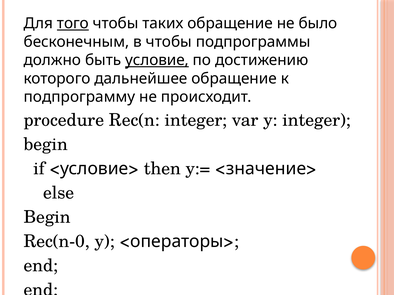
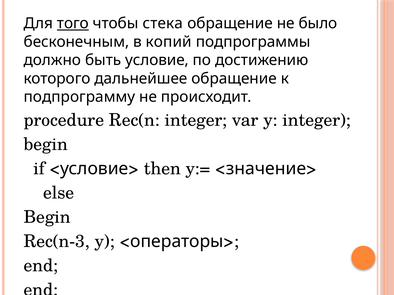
таких: таких -> стека (163, 23)
в чтобы: чтобы -> копий (169, 42)
условие underline: present -> none (157, 60)
Rec(n-0: Rec(n-0 -> Rec(n-3 (57, 242)
